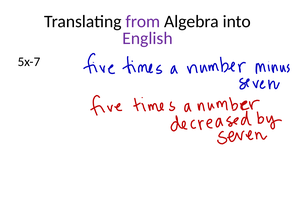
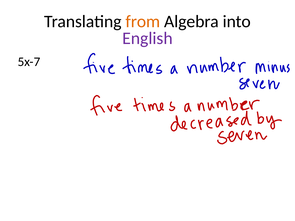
from colour: purple -> orange (143, 21)
